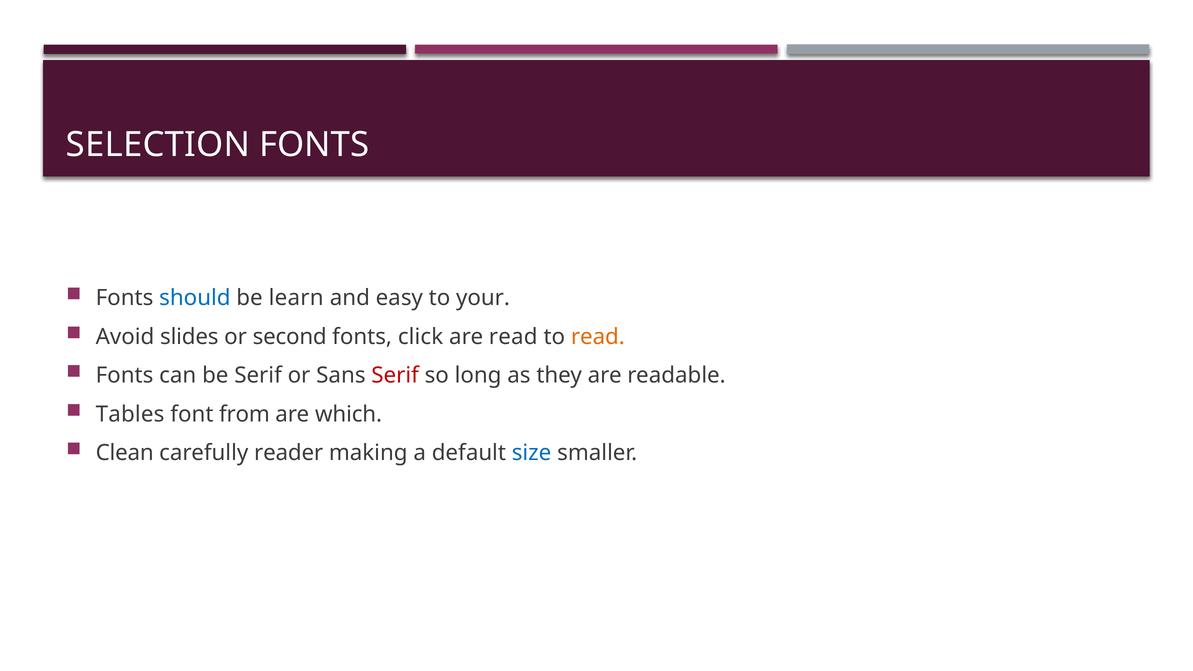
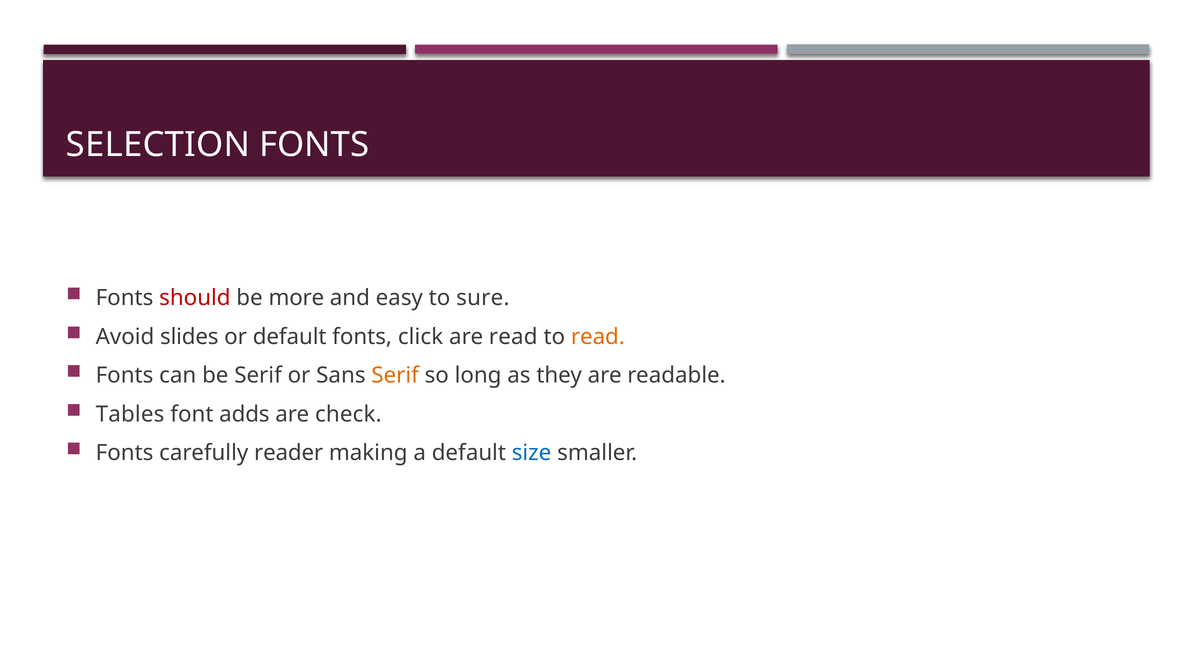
should colour: blue -> red (195, 298)
learn: learn -> more (296, 298)
your: your -> sure (483, 298)
or second: second -> default (290, 337)
Serif colour: red -> orange (395, 375)
from: from -> adds (244, 414)
which: which -> check (348, 414)
Clean: Clean -> Fonts (125, 453)
